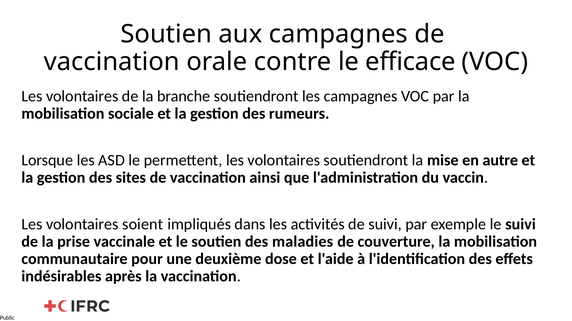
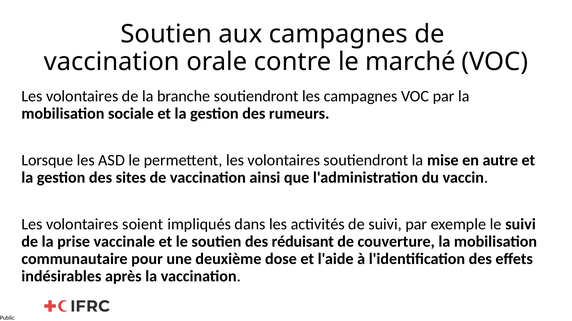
efficace: efficace -> marché (410, 62)
maladies: maladies -> réduisant (303, 242)
